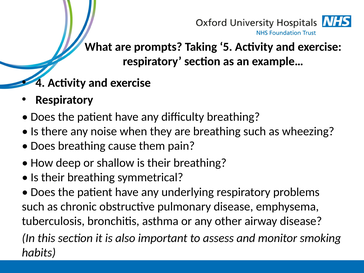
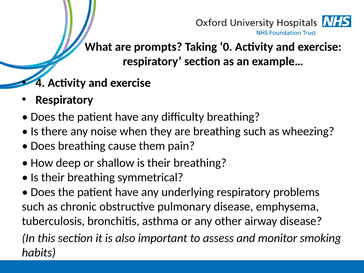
5: 5 -> 0 (226, 47)
